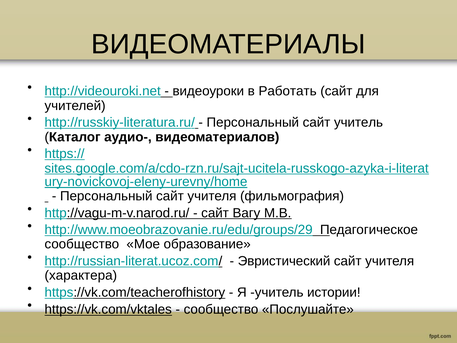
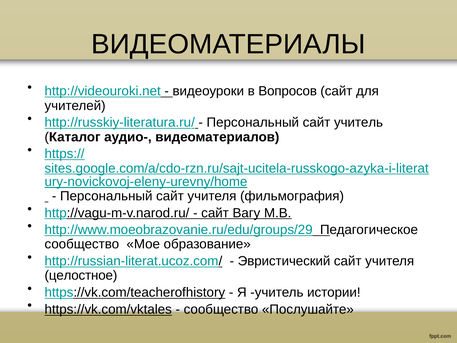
Работать: Работать -> Вопросов (288, 91)
характера: характера -> целостное (81, 275)
